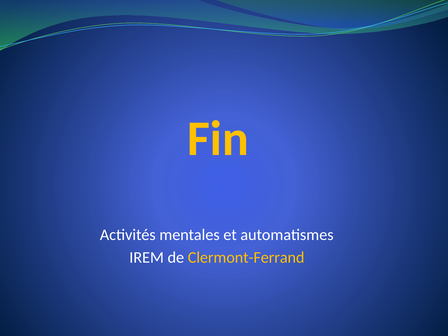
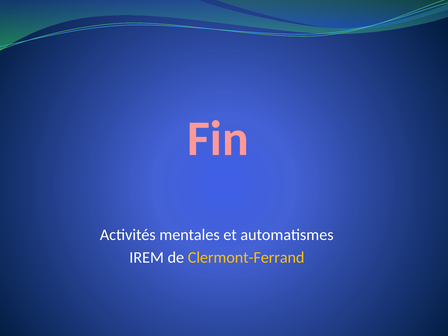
Fin colour: yellow -> pink (218, 139)
